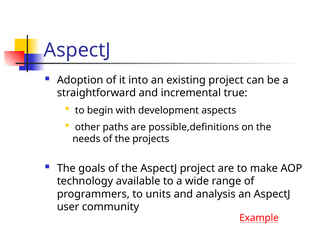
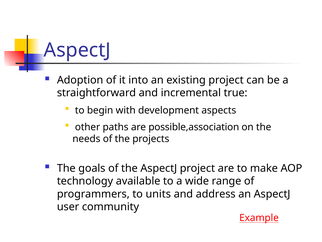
possible,definitions: possible,definitions -> possible,association (194, 127)
analysis: analysis -> address (216, 194)
